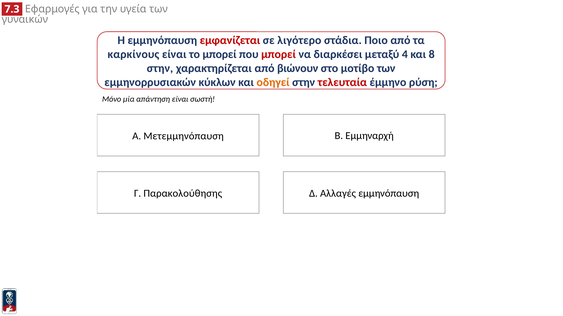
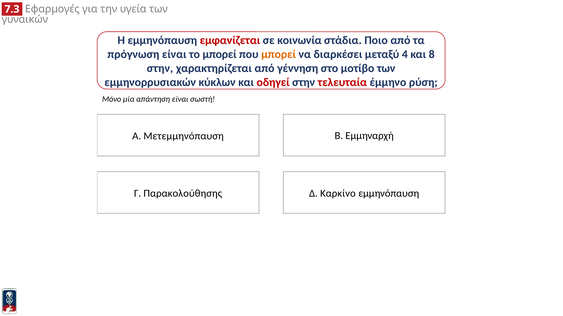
λιγότερο: λιγότερο -> κοινωνία (299, 40)
καρκίνους: καρκίνους -> πρόγνωση (133, 54)
μπορεί colour: red -> orange (279, 54)
βιώνουν: βιώνουν -> γέννηση (298, 68)
οδηγεί colour: orange -> red (273, 82)
Αλλαγές: Αλλαγές -> Καρκίνο (338, 194)
